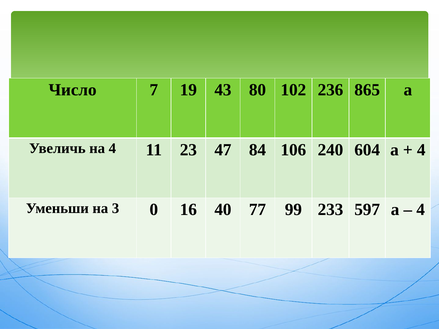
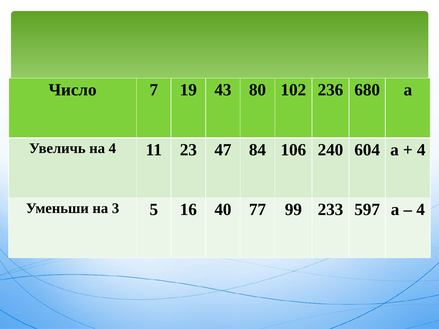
865: 865 -> 680 (367, 90)
0: 0 -> 5 (154, 210)
